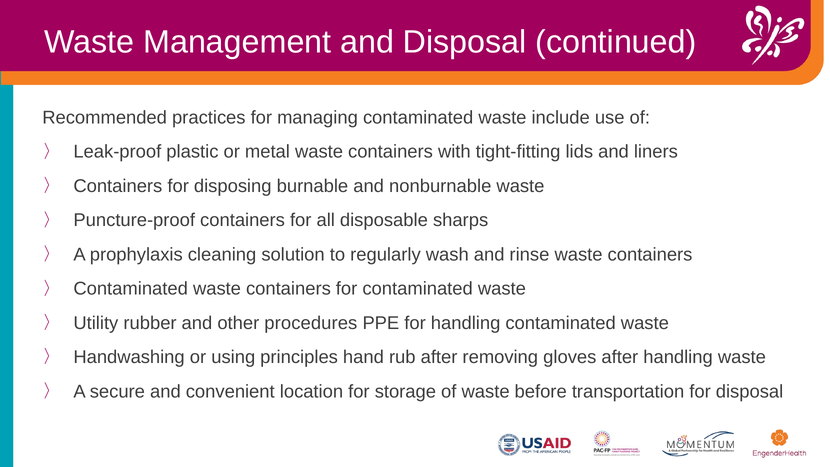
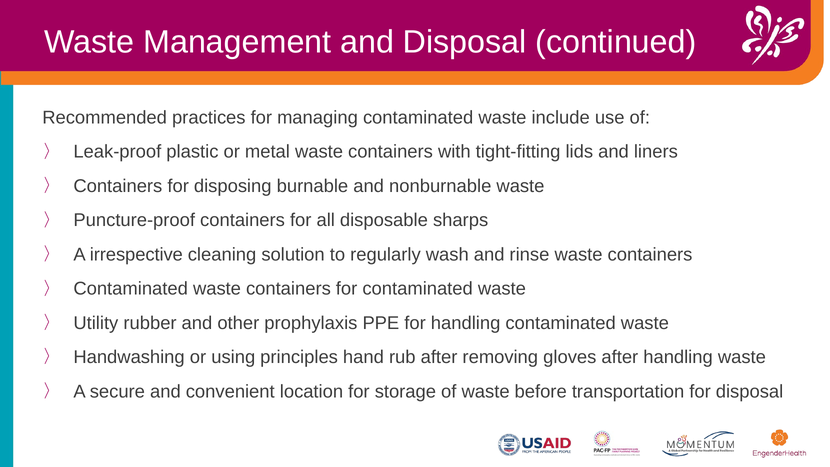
prophylaxis: prophylaxis -> irrespective (136, 254)
procedures: procedures -> prophylaxis (311, 323)
